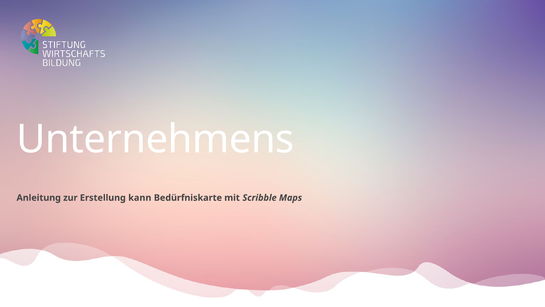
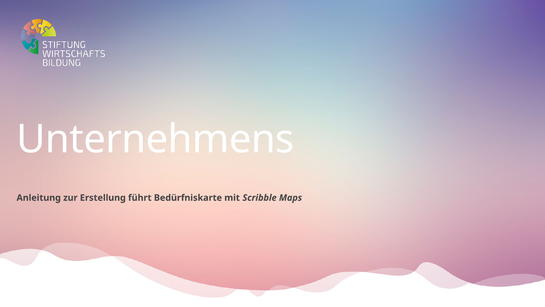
kann: kann -> führt (140, 198)
